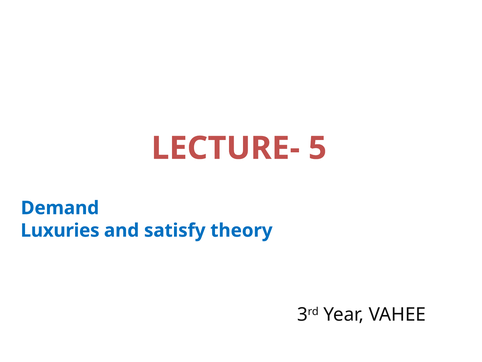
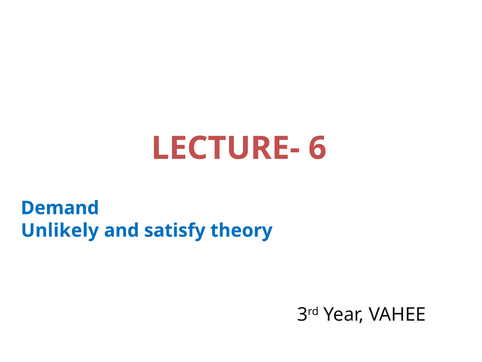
5: 5 -> 6 (317, 148)
Luxuries: Luxuries -> Unlikely (60, 230)
